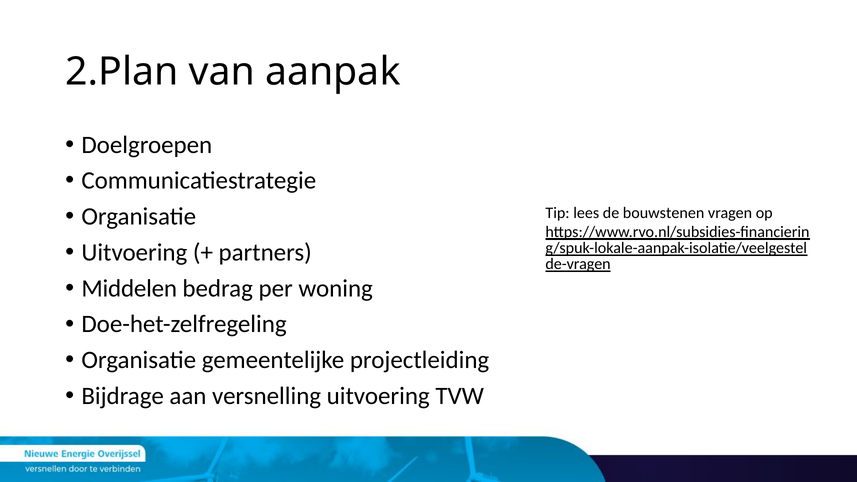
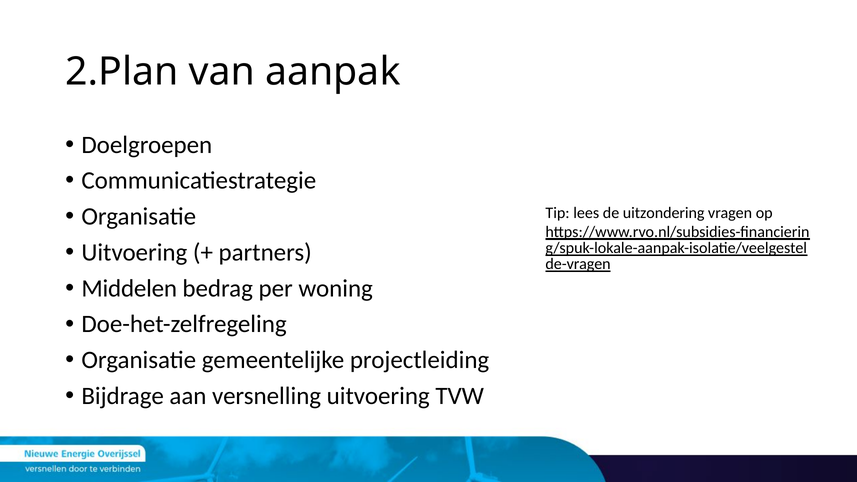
bouwstenen: bouwstenen -> uitzondering (664, 213)
